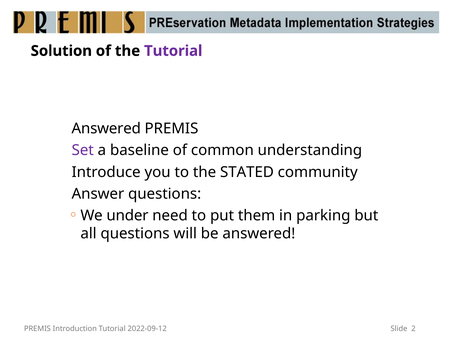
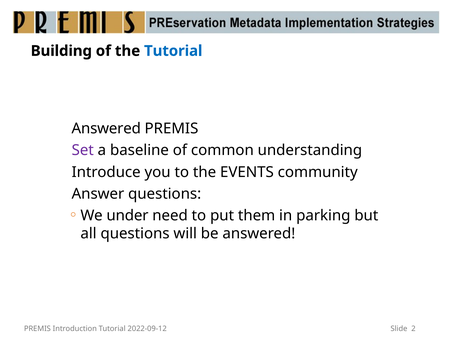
Solution: Solution -> Building (61, 51)
Tutorial colour: purple -> blue (173, 51)
STATED: STATED -> EVENTS (247, 172)
